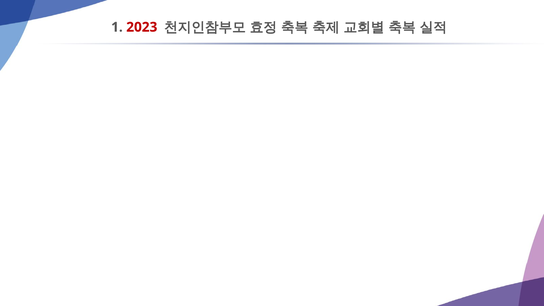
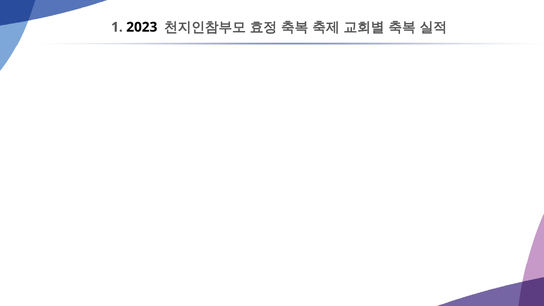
2023 colour: red -> black (142, 27)
